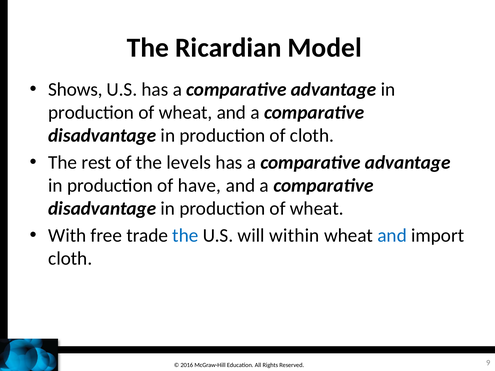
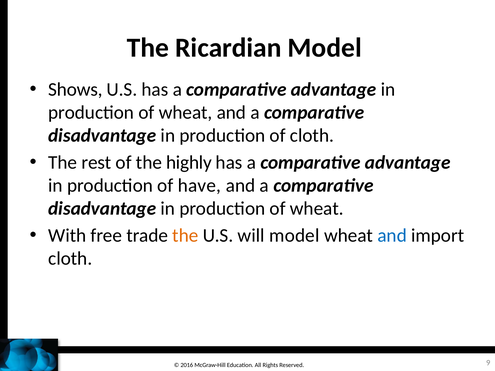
levels: levels -> highly (189, 163)
the colour: blue -> orange (185, 236)
will within: within -> model (294, 236)
